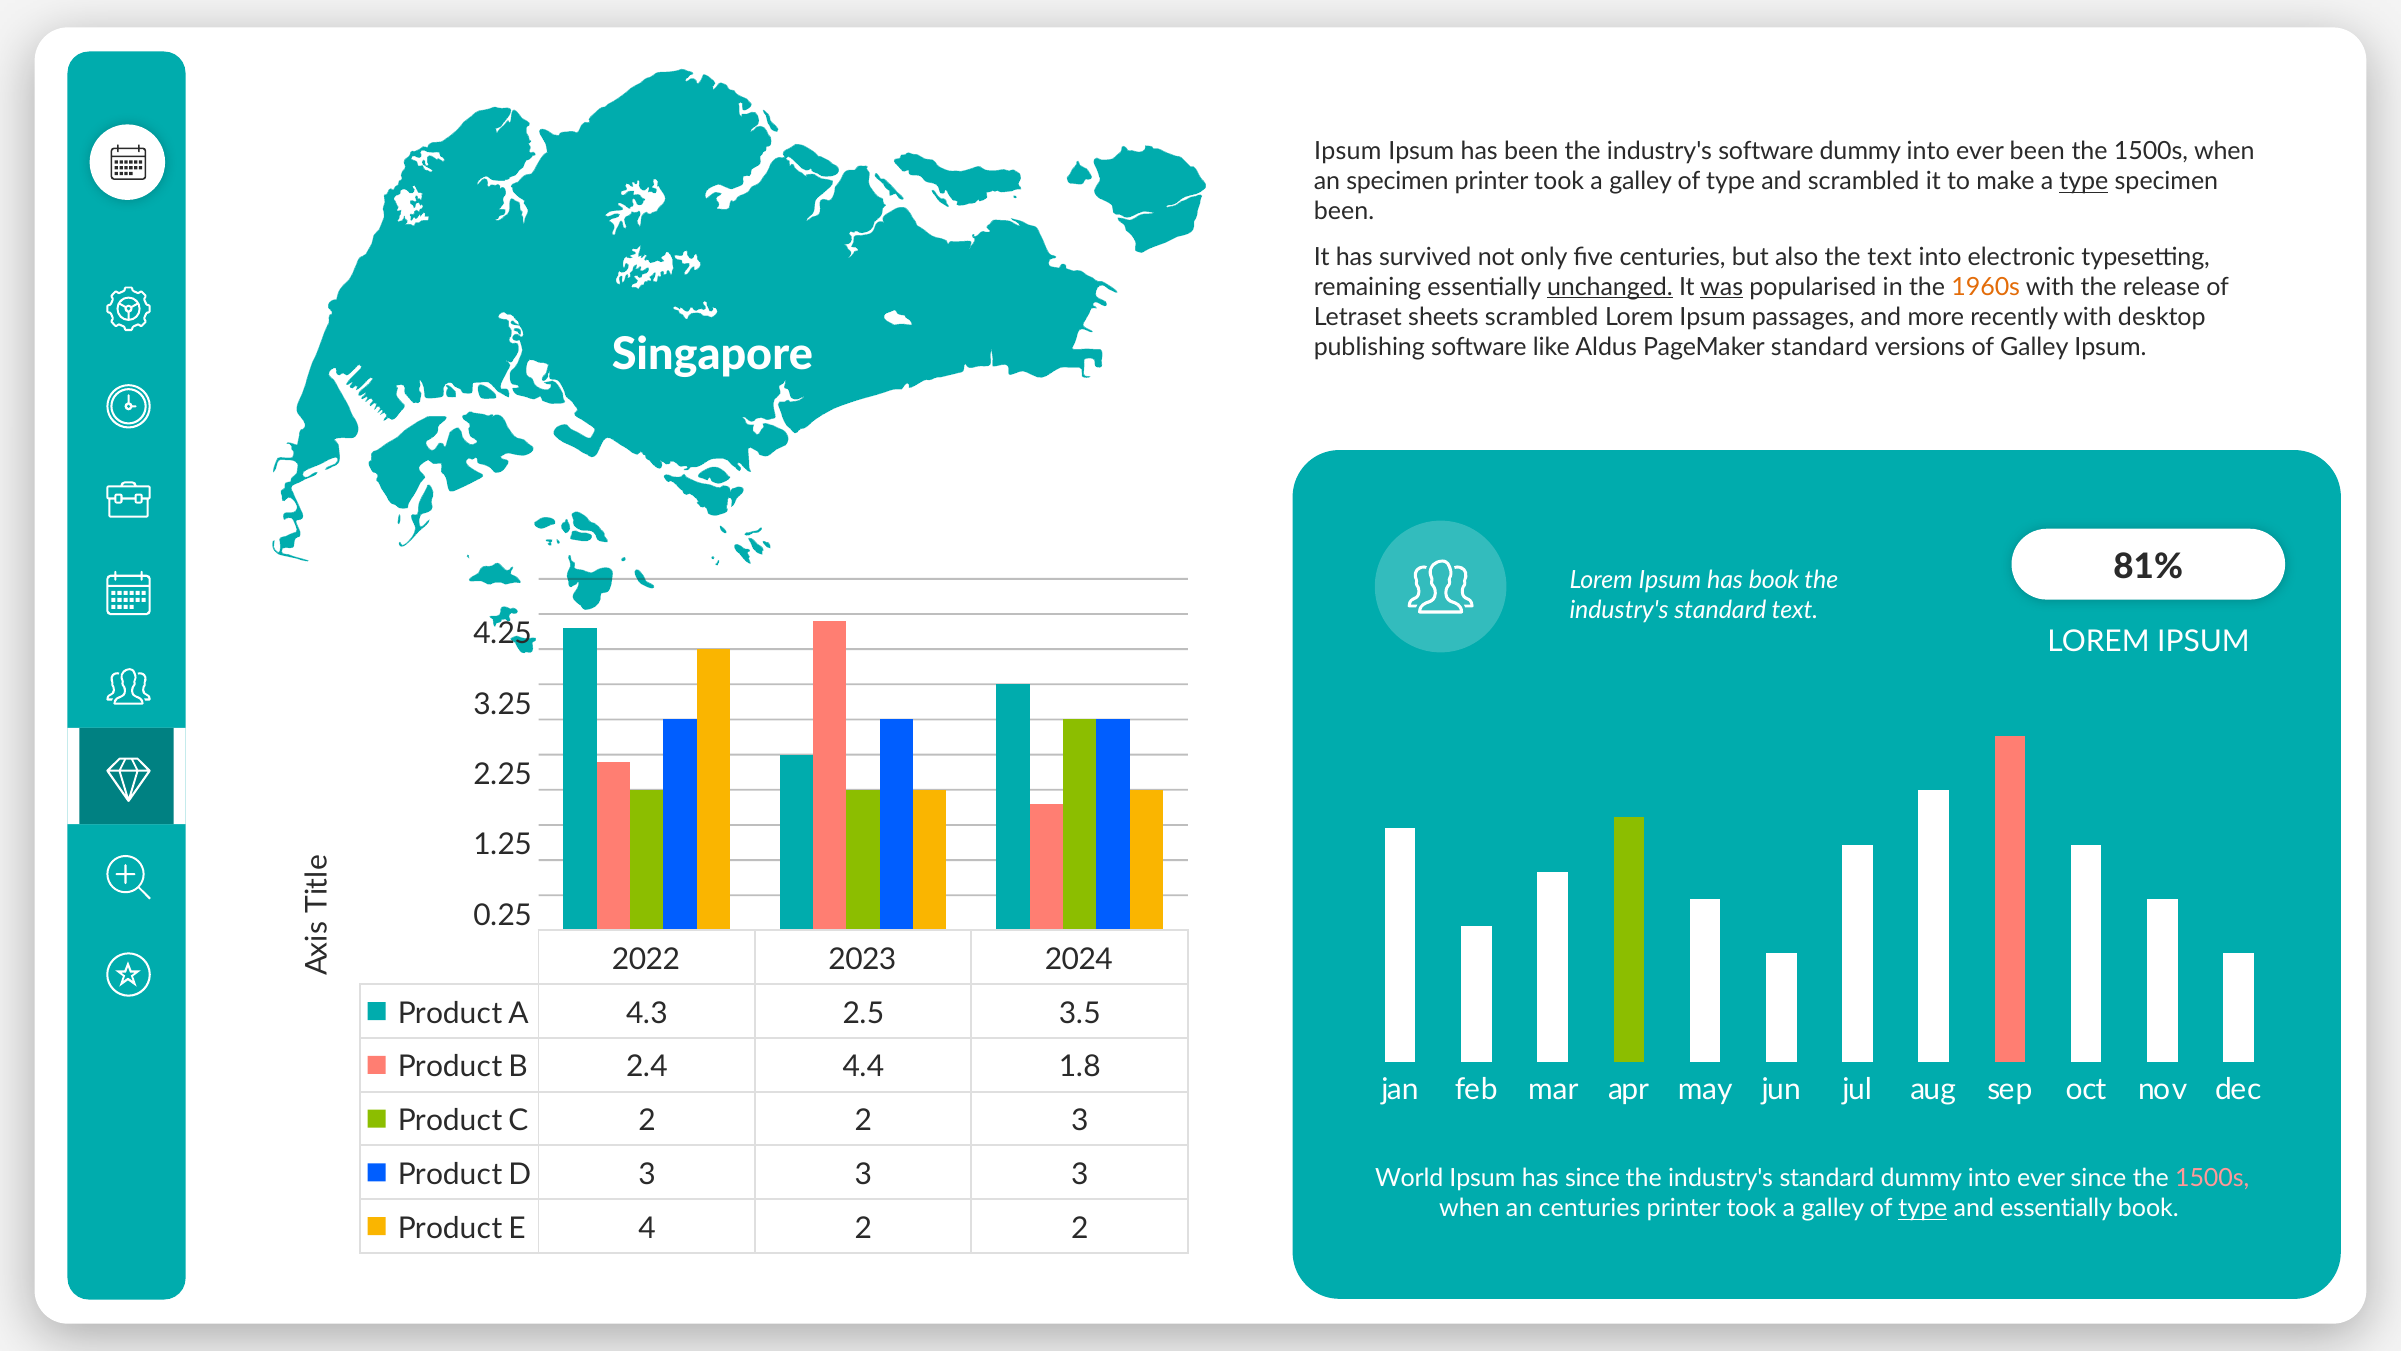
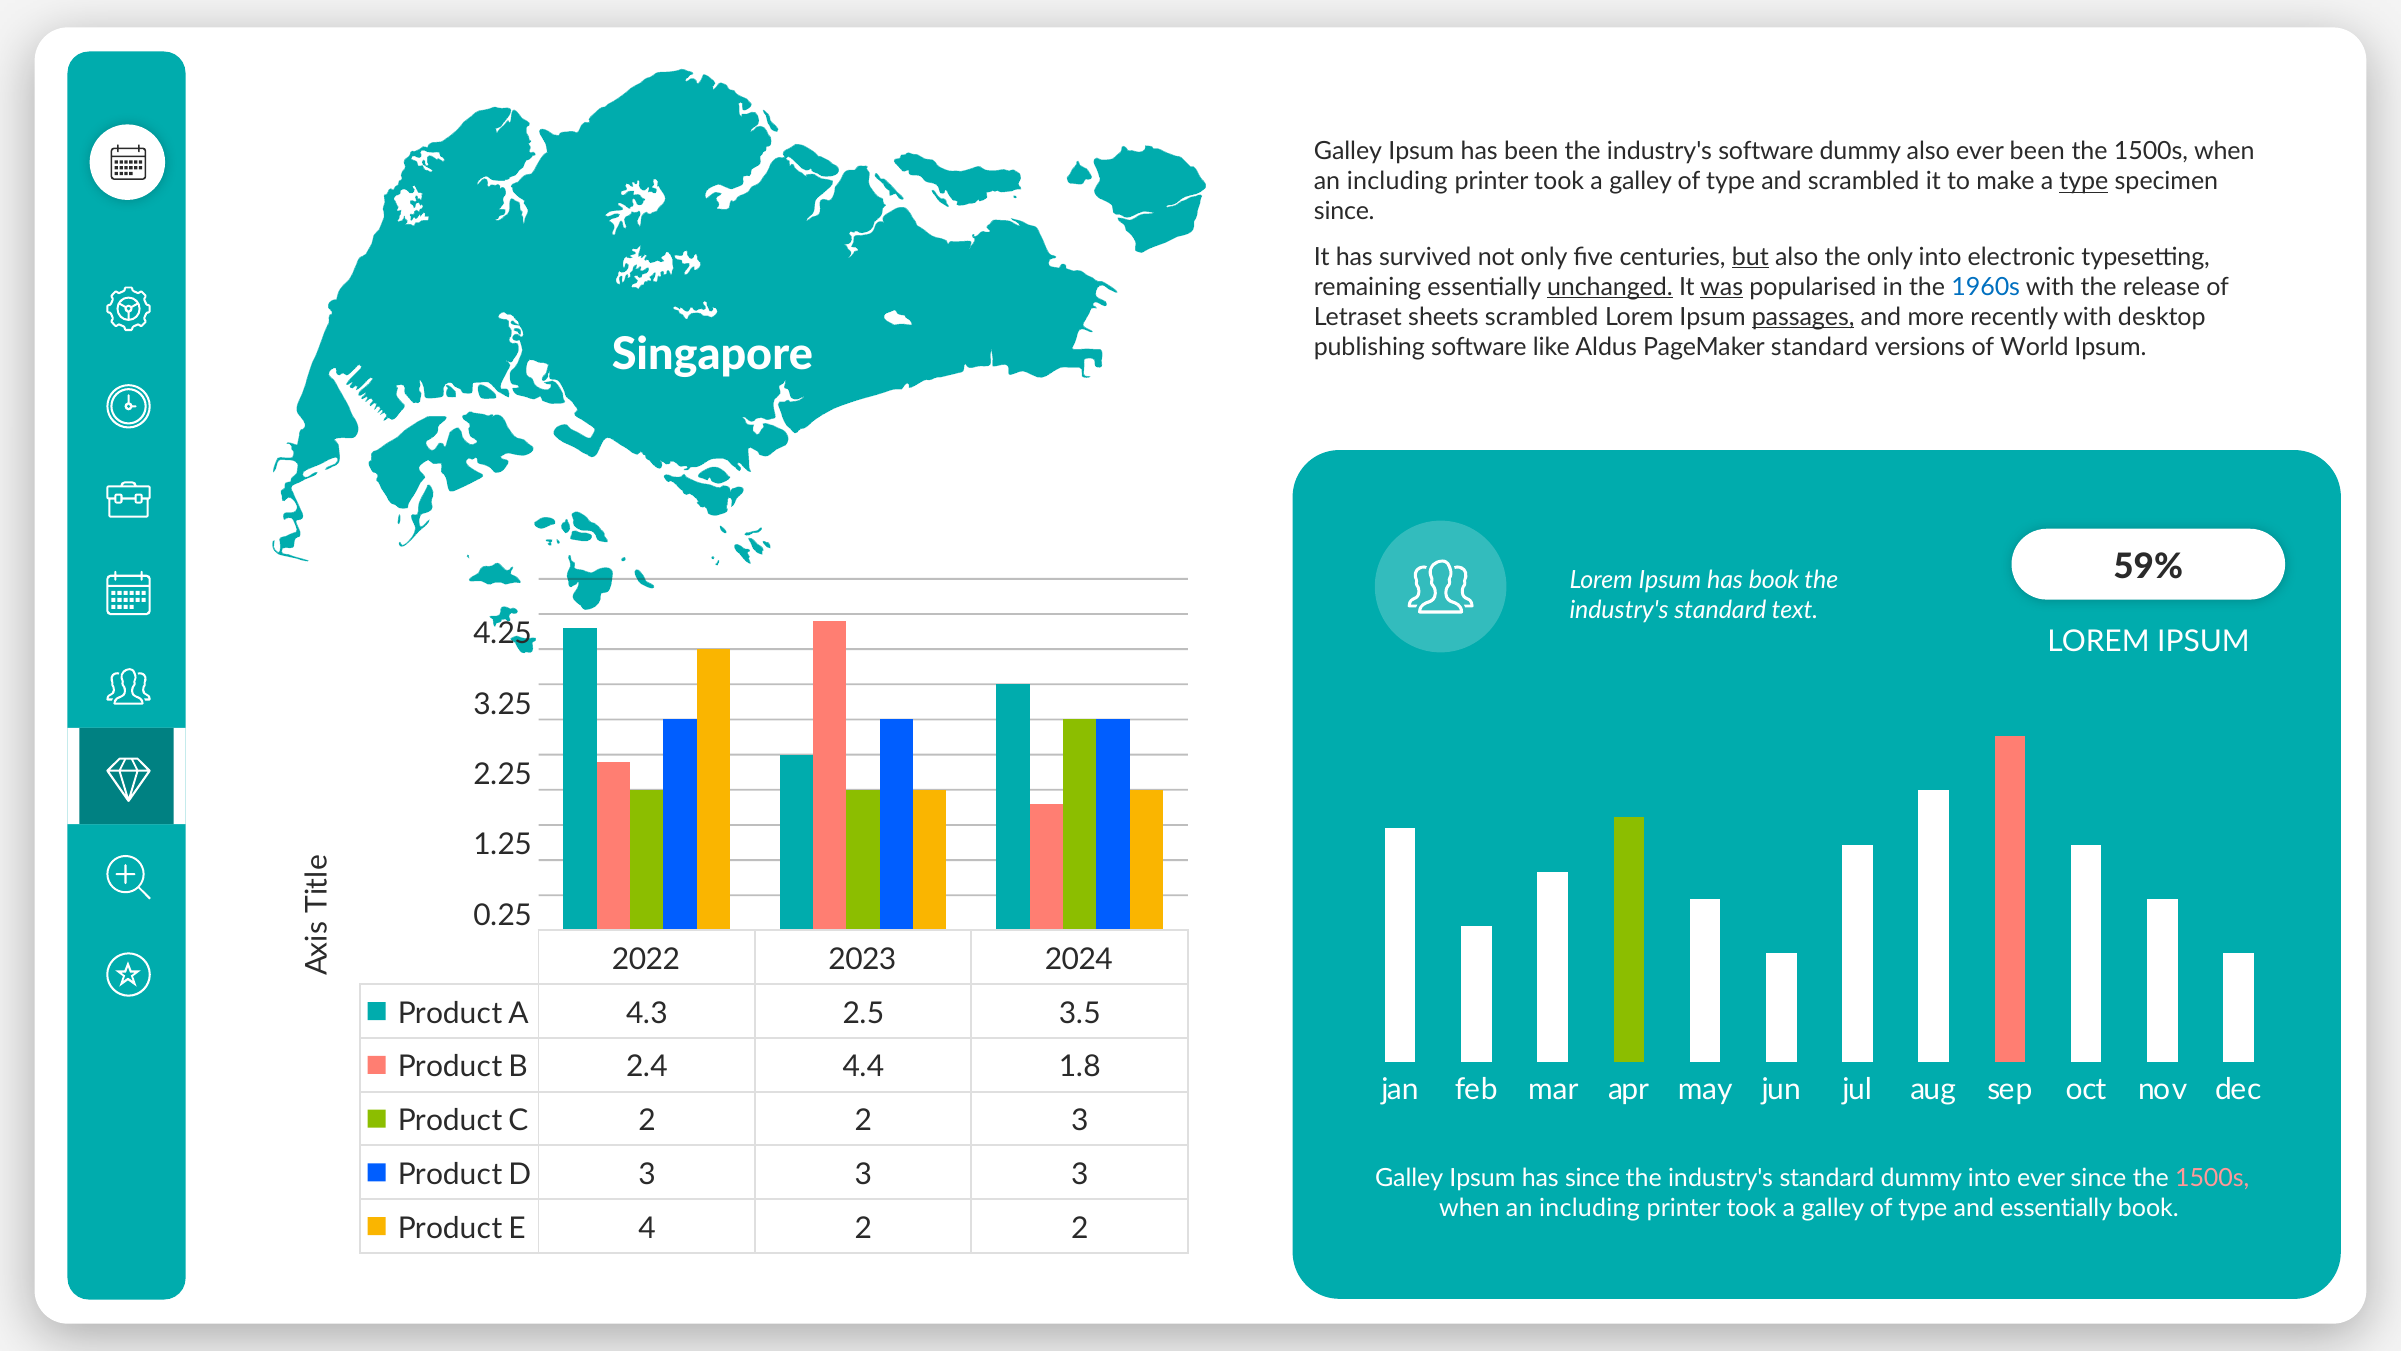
Ipsum: Ipsum -> Galley (1348, 151)
into: into -> also (1928, 151)
specimen: specimen -> including (1397, 182)
been: been -> since (1344, 212)
but underline: none -> present (1750, 257)
the text: text -> only (1890, 257)
1960s colour: orange -> blue (1986, 287)
passages underline: none -> present (1803, 317)
of Galley: Galley -> World (2034, 347)
81%: 81% -> 59% (2148, 566)
World: World -> Galley (1409, 1178)
centuries: centuries -> including (1589, 1208)
type underline: present -> none (1923, 1208)
